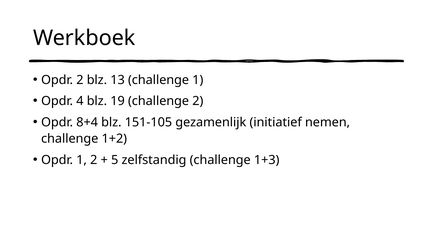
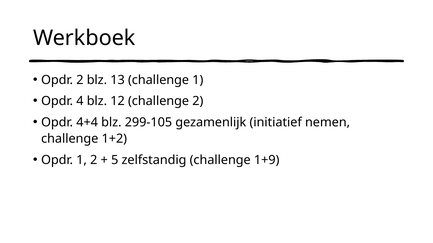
19: 19 -> 12 (118, 101)
8+4: 8+4 -> 4+4 (87, 122)
151-105: 151-105 -> 299-105 (148, 122)
1+3: 1+3 -> 1+9 (267, 160)
